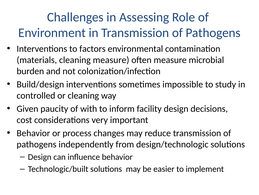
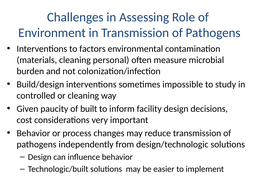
cleaning measure: measure -> personal (111, 60)
with: with -> built (89, 108)
